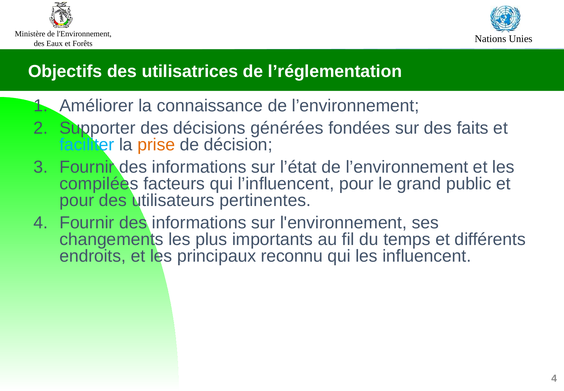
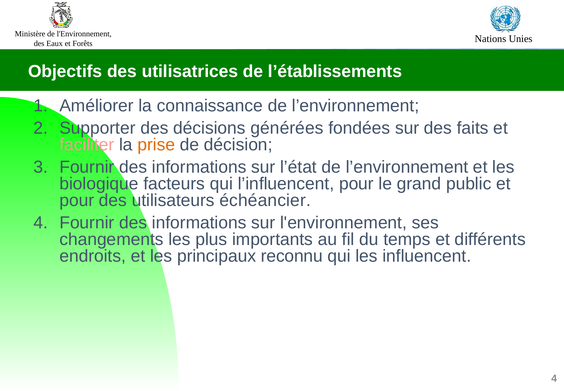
l’réglementation: l’réglementation -> l’établissements (335, 71)
faciliter colour: light blue -> pink (87, 145)
compilées: compilées -> biologique (99, 184)
pertinentes: pertinentes -> échéancier (265, 200)
